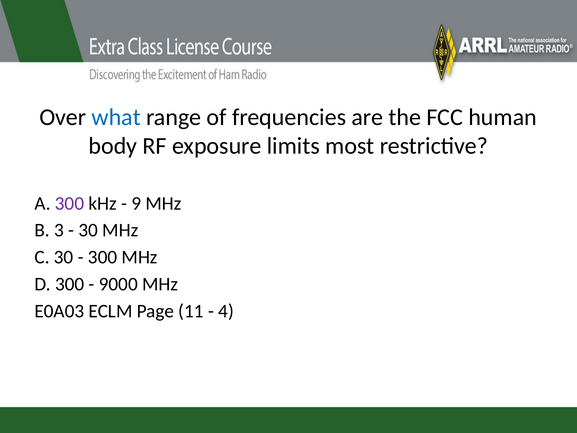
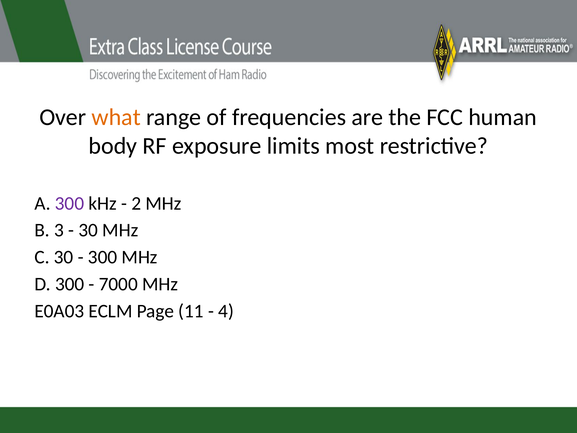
what colour: blue -> orange (116, 117)
9: 9 -> 2 (136, 203)
9000: 9000 -> 7000 (118, 284)
